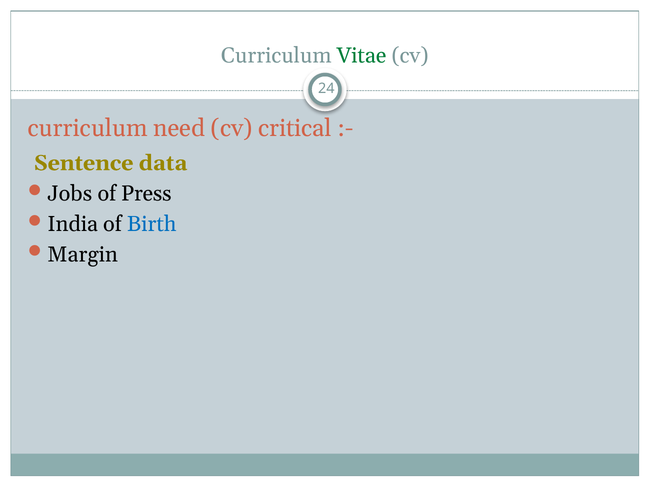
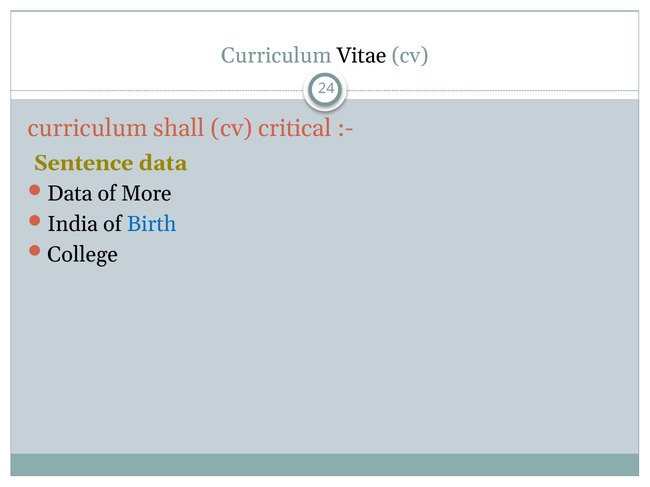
Vitae colour: green -> black (362, 55)
need: need -> shall (179, 128)
Jobs: Jobs -> Data (70, 194)
Press: Press -> More (146, 194)
Margin: Margin -> College (83, 255)
